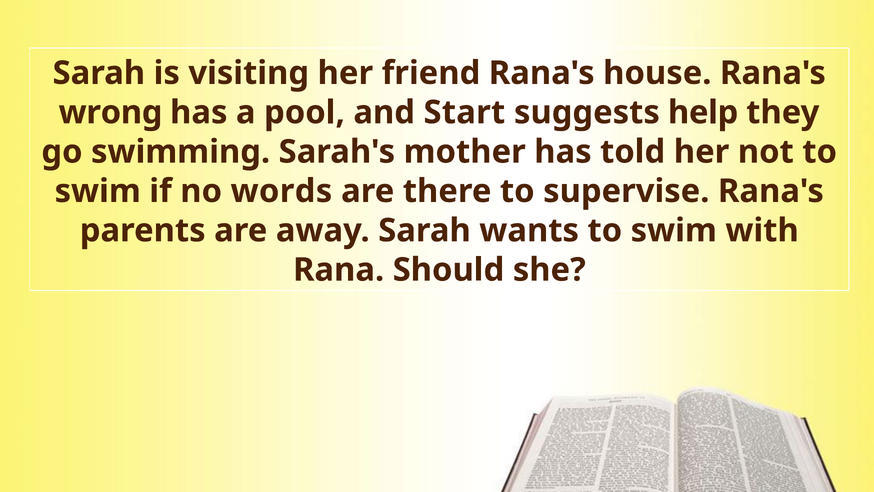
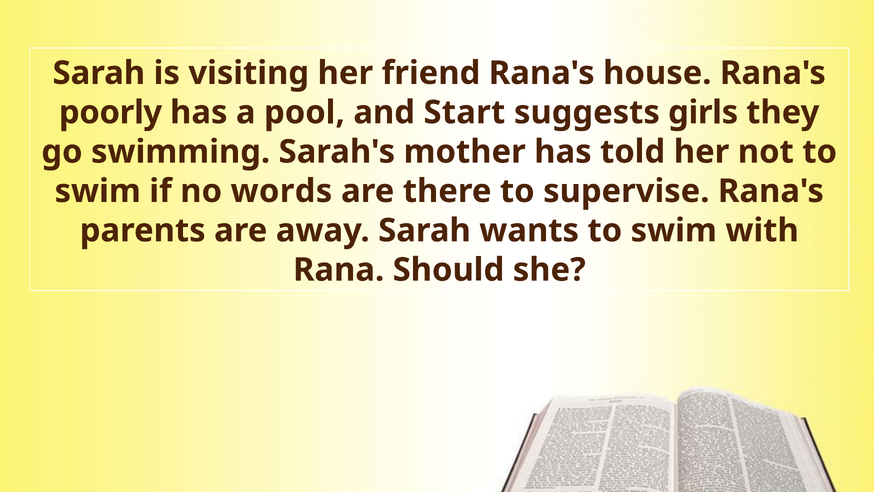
wrong: wrong -> poorly (111, 112)
help: help -> girls (703, 112)
